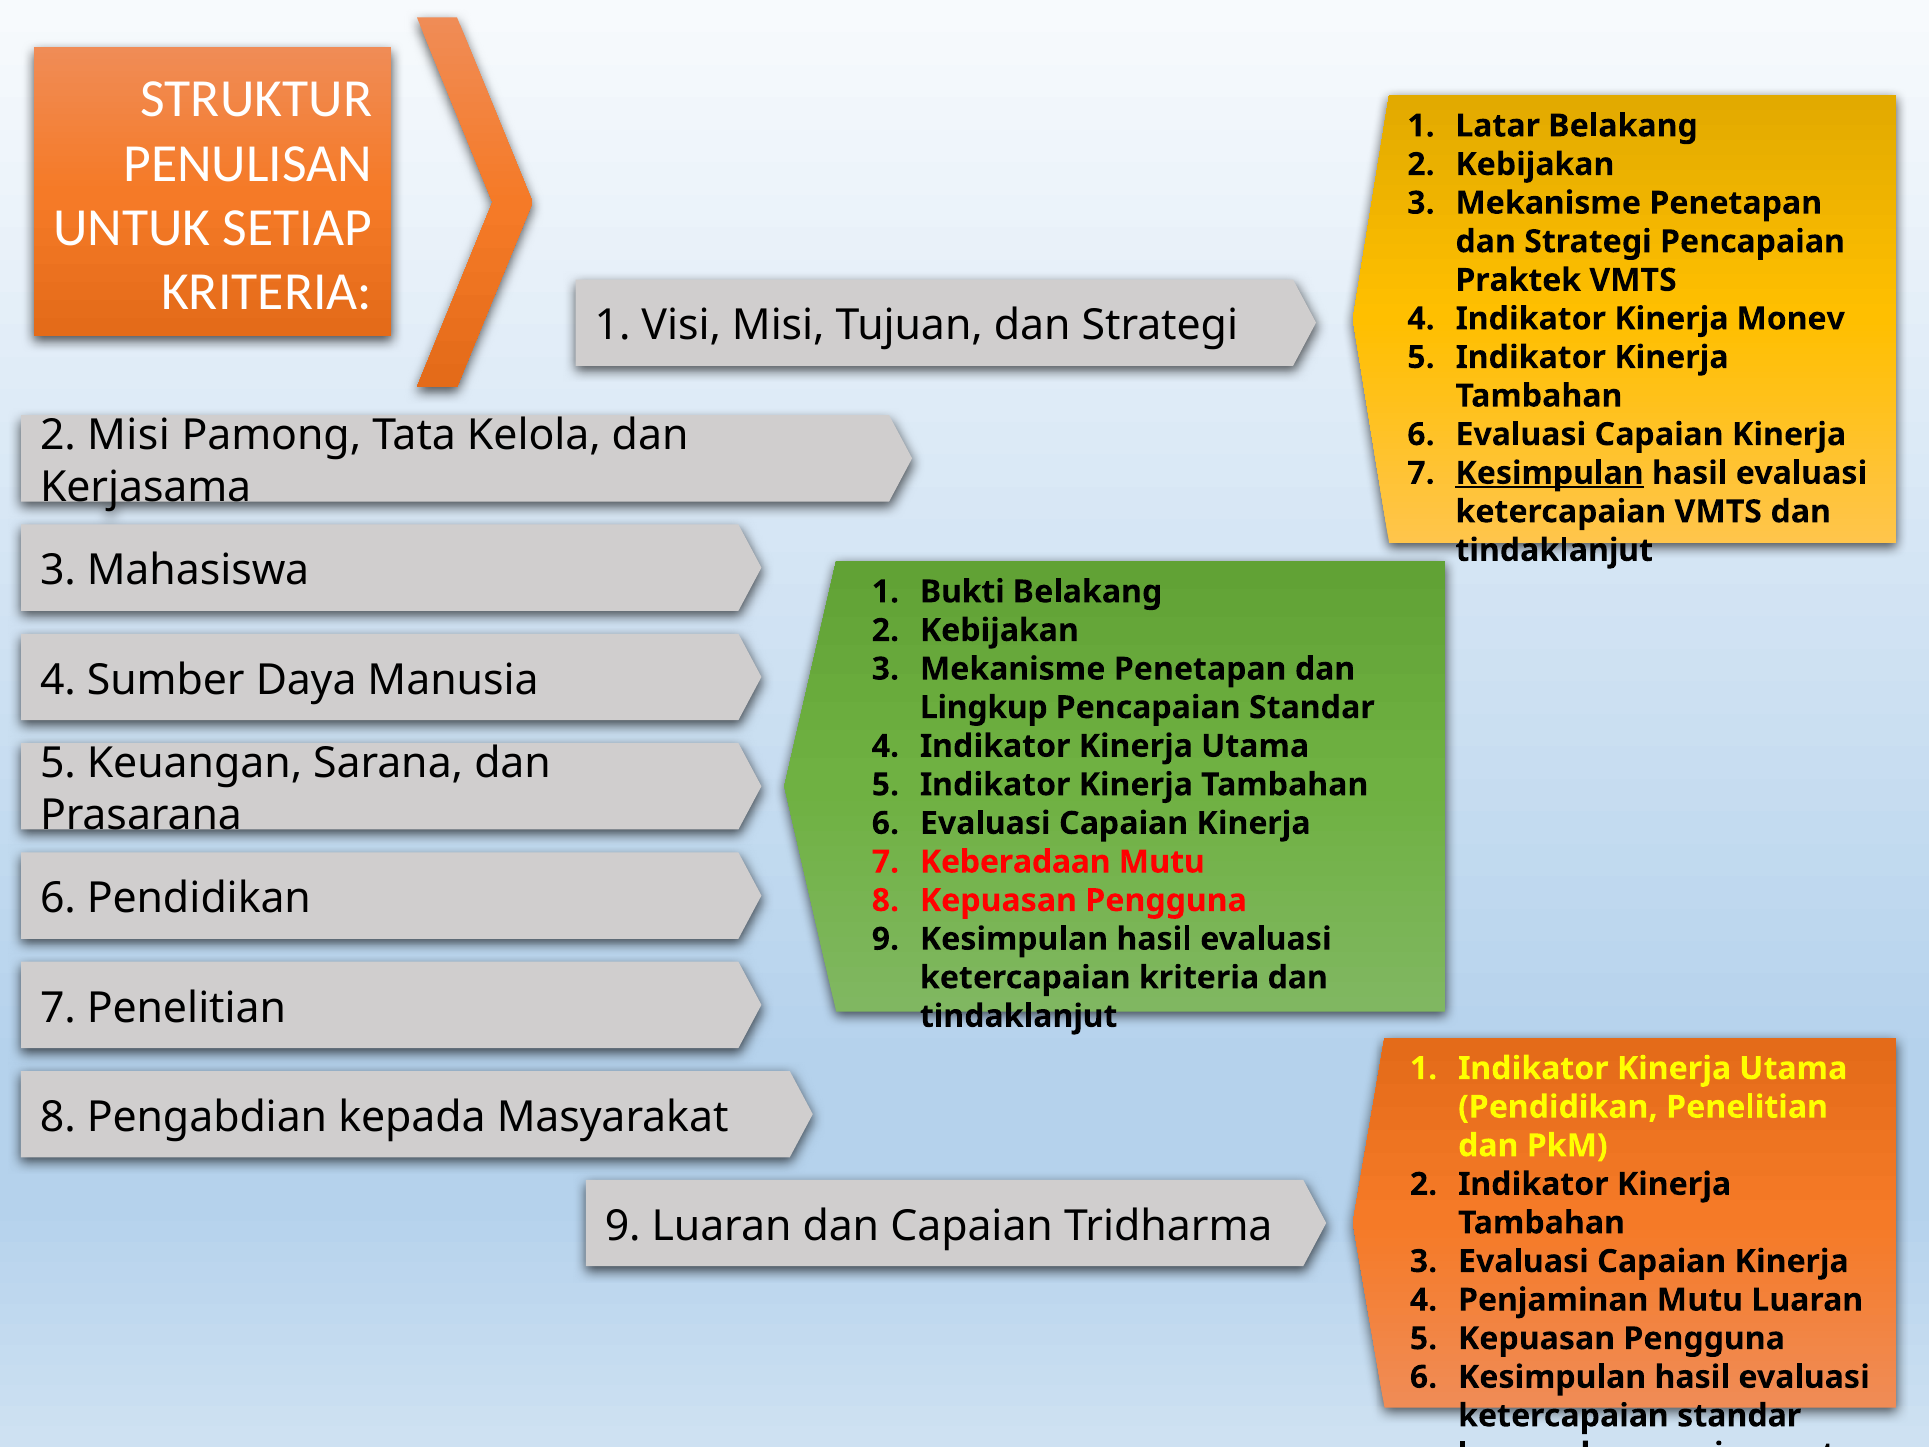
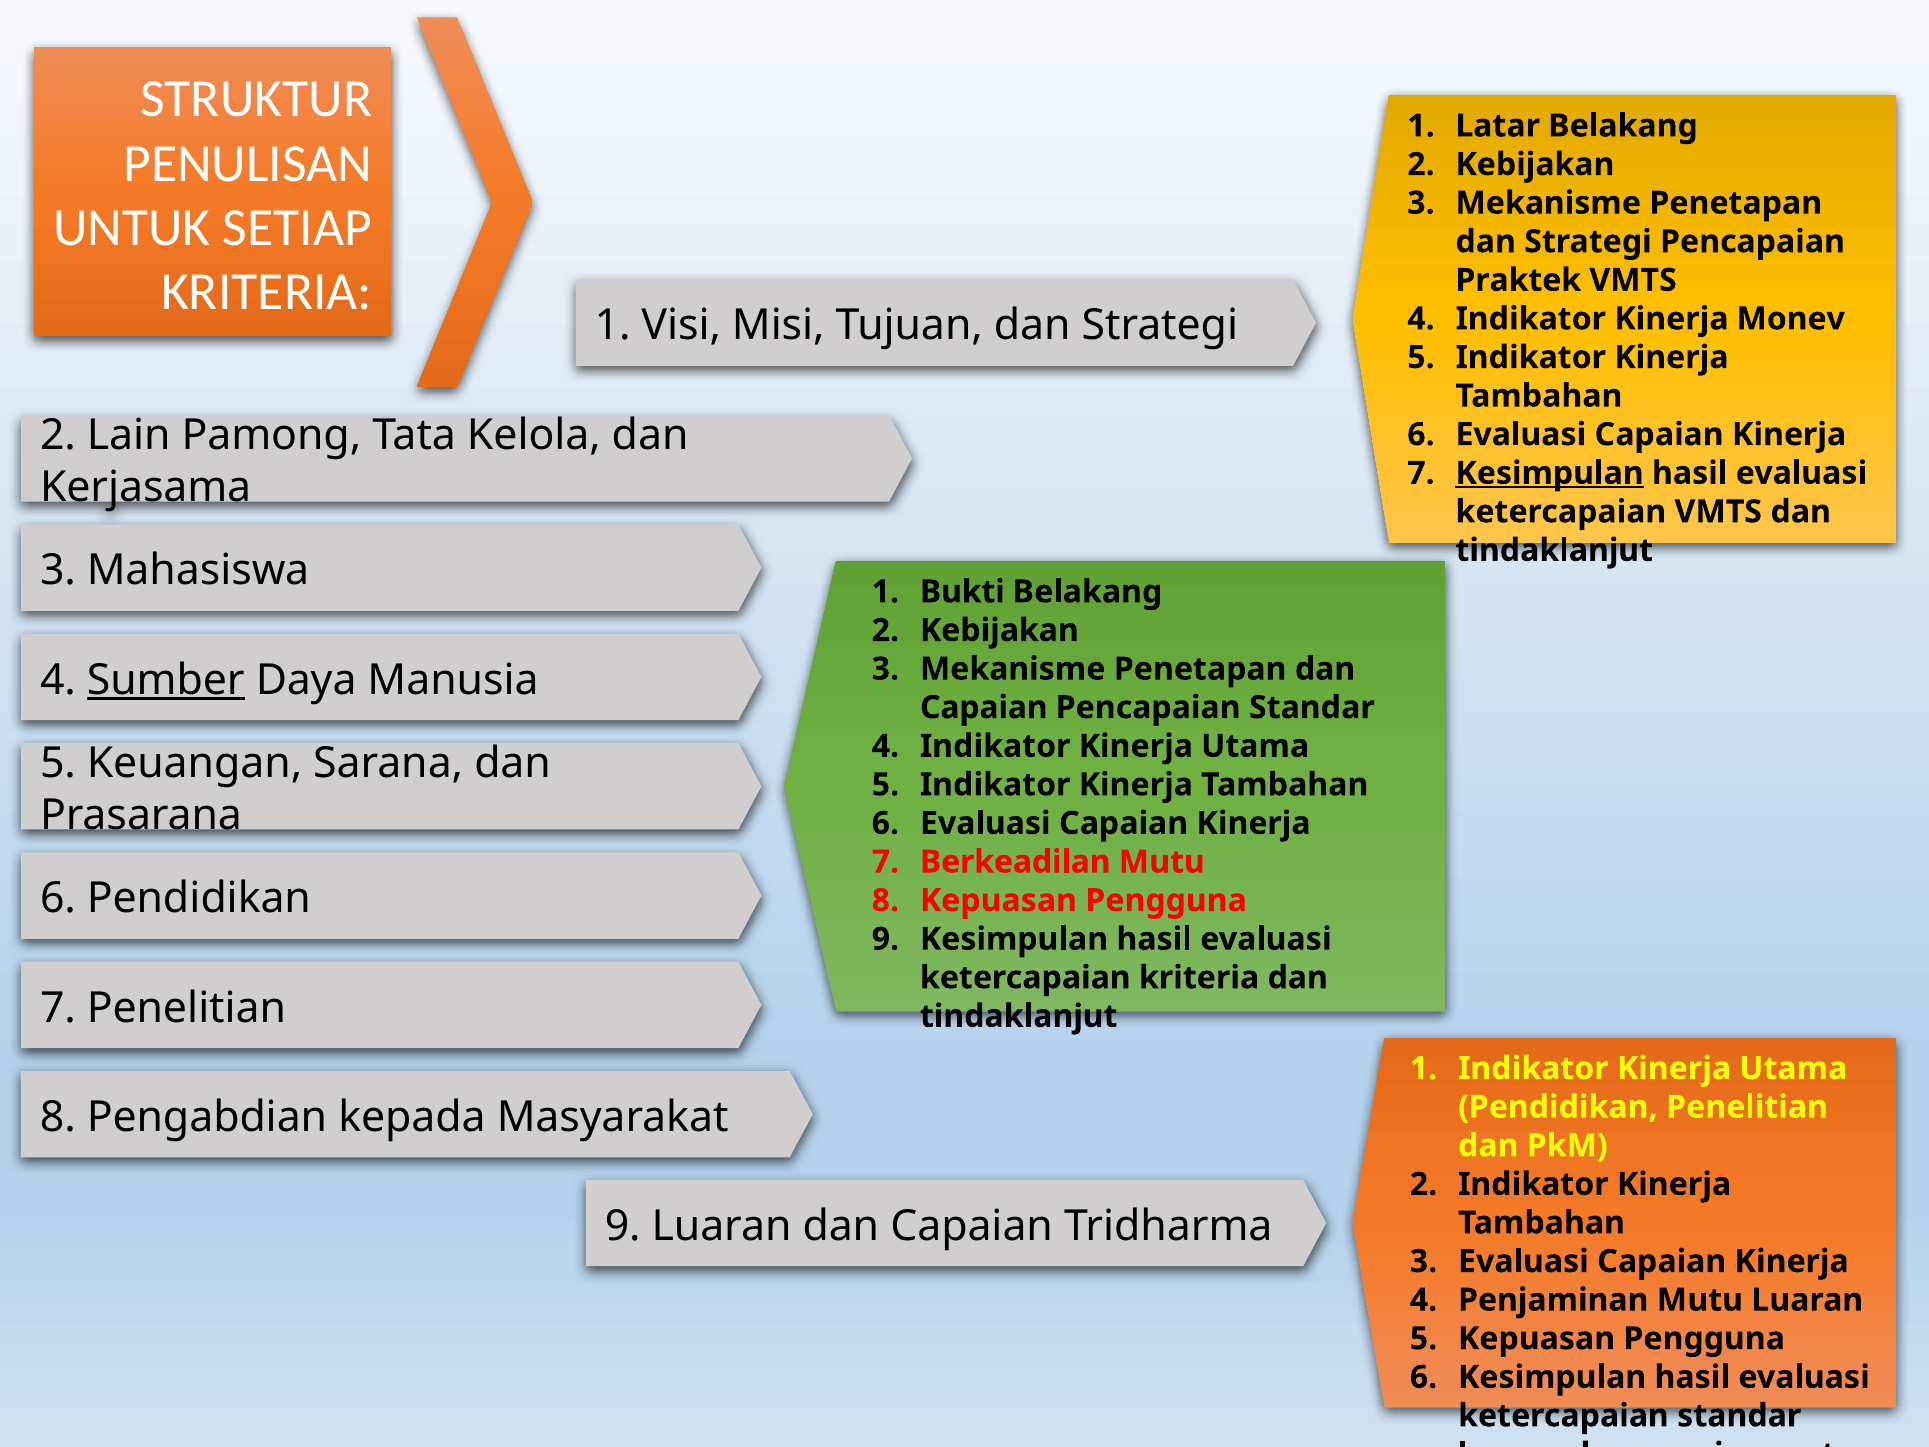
2 Misi: Misi -> Lain (129, 436)
Sumber underline: none -> present (166, 680)
Lingkup: Lingkup -> Capaian (984, 707)
Keberadaan: Keberadaan -> Berkeadilan (1015, 862)
